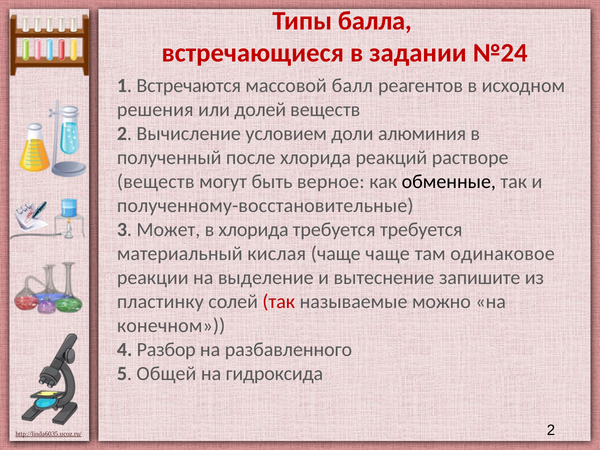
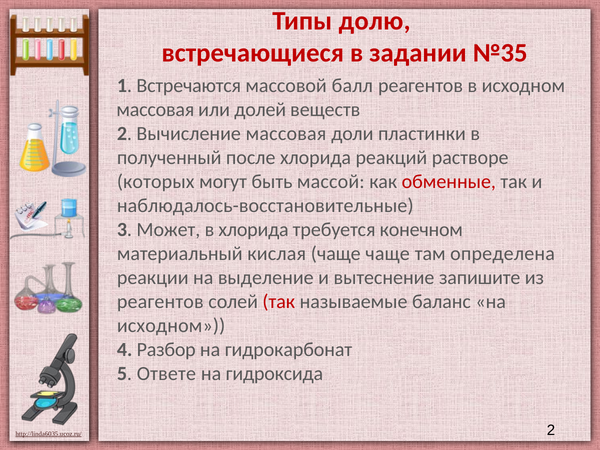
балла: балла -> долю (375, 21)
№24: №24 -> №35 (500, 53)
решения: решения -> массовая (155, 109)
Вычисление условием: условием -> массовая (286, 133)
алюминия: алюминия -> пластинки (422, 133)
веществ: веществ -> которых (156, 181)
верное: верное -> массой (331, 181)
обменные colour: black -> red (449, 181)
полученному-восстановительные: полученному-восстановительные -> наблюдалось-восстановительные (265, 205)
требуется требуется: требуется -> конечном (421, 229)
одинаковое: одинаковое -> определена (503, 253)
пластинку: пластинку -> реагентов (160, 301)
можно: можно -> баланс (441, 301)
конечном: конечном -> исходном (171, 325)
разбавленного: разбавленного -> гидрокарбонат (288, 349)
Общей: Общей -> Ответе (166, 373)
